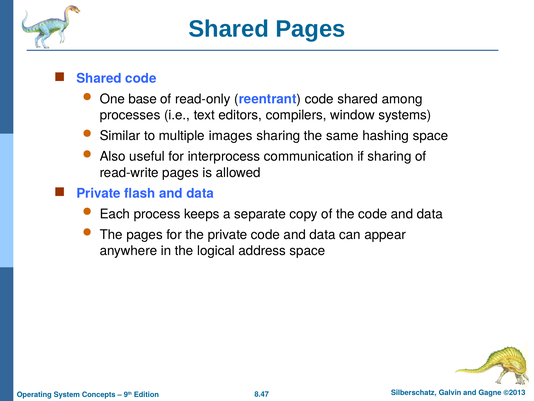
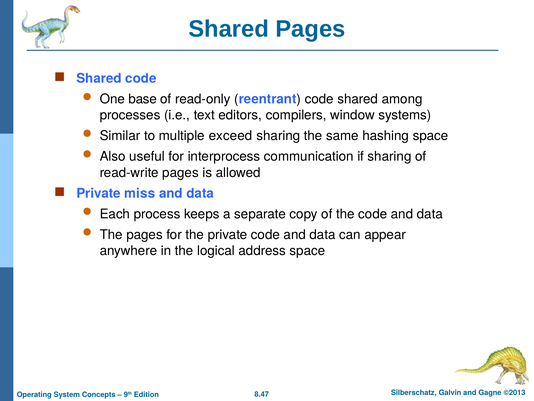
images: images -> exceed (231, 136)
flash: flash -> miss (140, 193)
